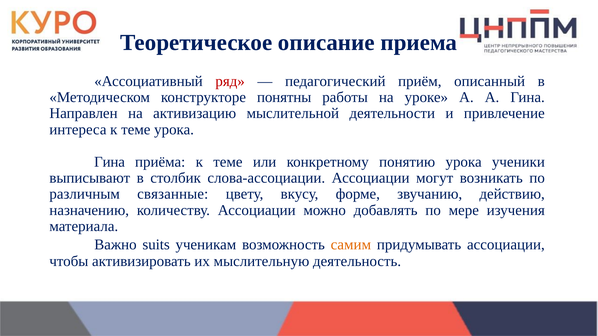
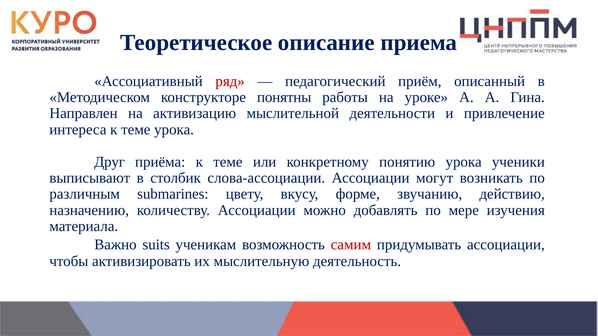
Гина: Гина -> Друг (110, 162)
связанные: связанные -> submarines (173, 194)
самим colour: orange -> red (351, 245)
